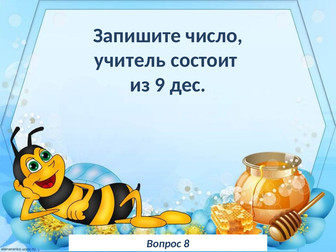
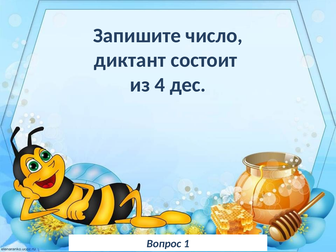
учитель: учитель -> диктант (130, 60)
9: 9 -> 4 (160, 85)
8: 8 -> 1 (186, 244)
